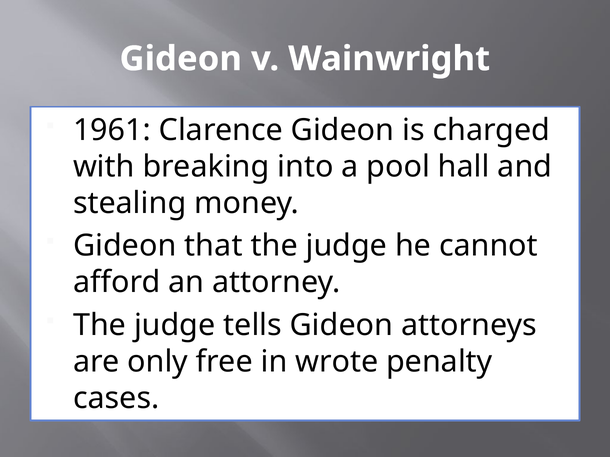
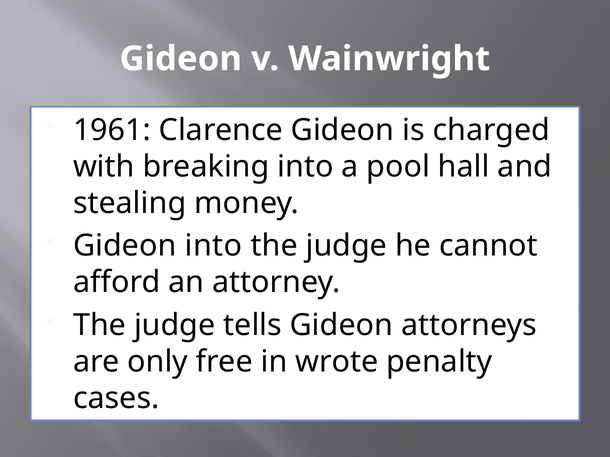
Gideon that: that -> into (213, 246)
